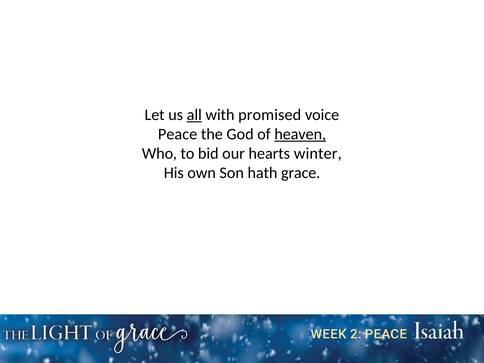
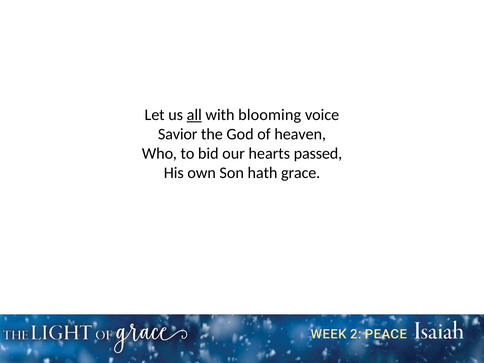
promised: promised -> blooming (270, 115)
Peace: Peace -> Savior (178, 134)
heaven underline: present -> none (300, 134)
winter: winter -> passed (318, 154)
